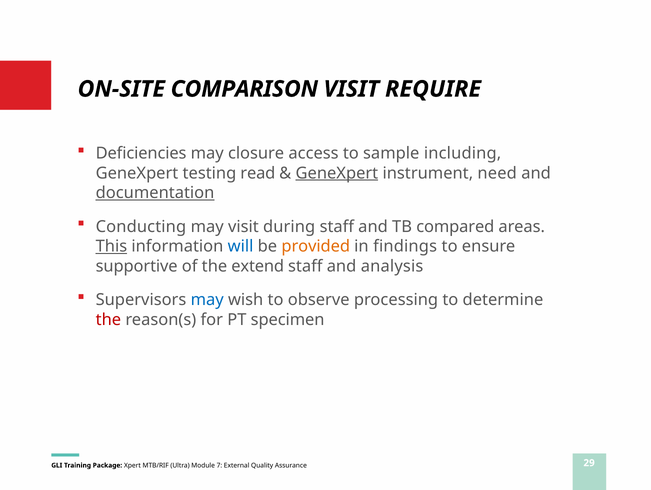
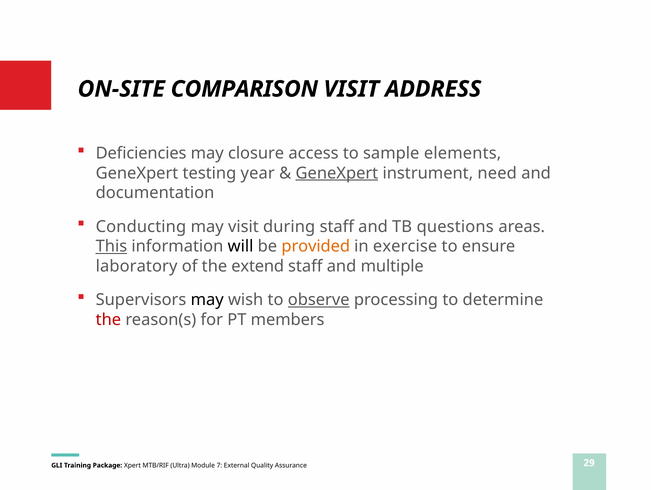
REQUIRE: REQUIRE -> ADDRESS (433, 89)
including: including -> elements (463, 153)
read: read -> year (258, 173)
documentation underline: present -> none (155, 193)
compared: compared -> questions (455, 227)
will colour: blue -> black (241, 246)
findings: findings -> exercise (405, 246)
supportive: supportive -> laboratory (137, 266)
analysis: analysis -> multiple (392, 266)
may colour: blue -> black (207, 300)
observe underline: none -> present (319, 300)
specimen: specimen -> members (288, 320)
